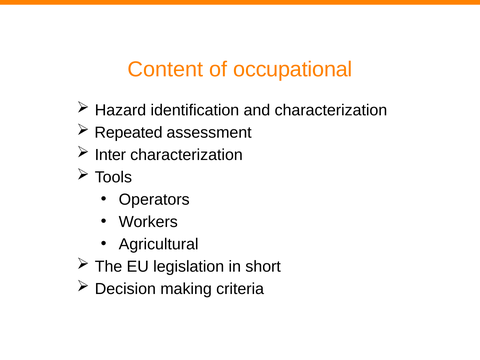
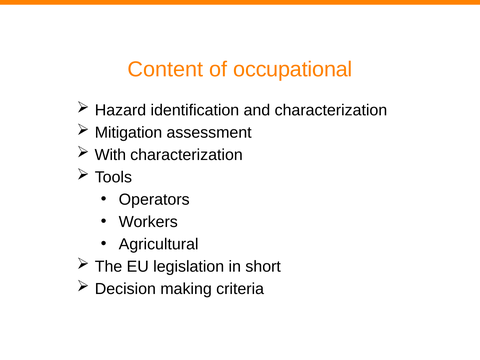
Repeated: Repeated -> Mitigation (128, 132)
Inter: Inter -> With (110, 155)
